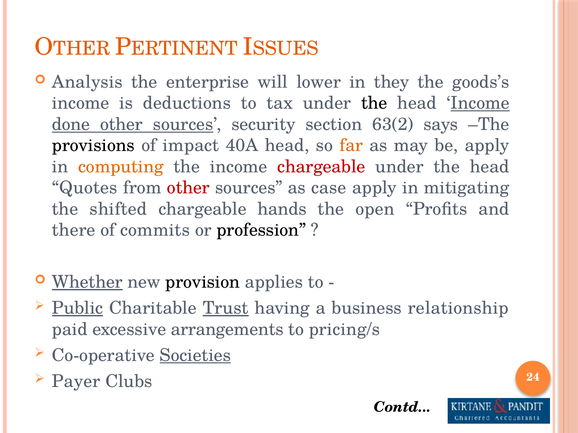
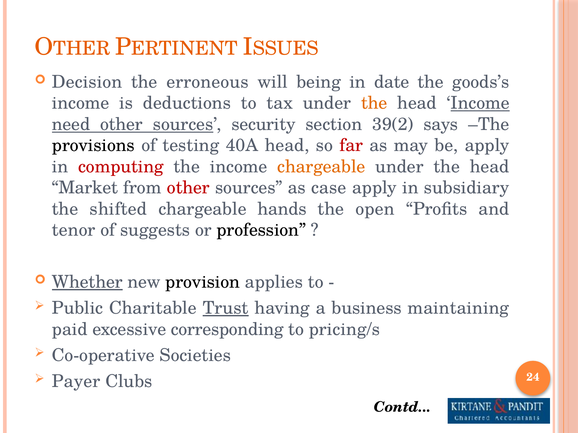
Analysis: Analysis -> Decision (87, 82)
enterprise: enterprise -> erroneous (207, 82)
lower: lower -> being (319, 82)
they: they -> date (392, 82)
the colour: black -> orange (374, 103)
done: done -> need (71, 124)
63(2: 63(2 -> 39(2 (393, 124)
impact: impact -> testing (191, 146)
far colour: orange -> red (351, 146)
computing colour: orange -> red (121, 167)
chargeable colour: red -> orange (321, 167)
Quotes: Quotes -> Market (85, 188)
mitigating: mitigating -> subsidiary (467, 188)
there: there -> tenor (74, 230)
commits: commits -> suggests (155, 230)
Public underline: present -> none (78, 308)
relationship: relationship -> maintaining (458, 308)
arrangements: arrangements -> corresponding (227, 330)
Societies underline: present -> none (195, 356)
